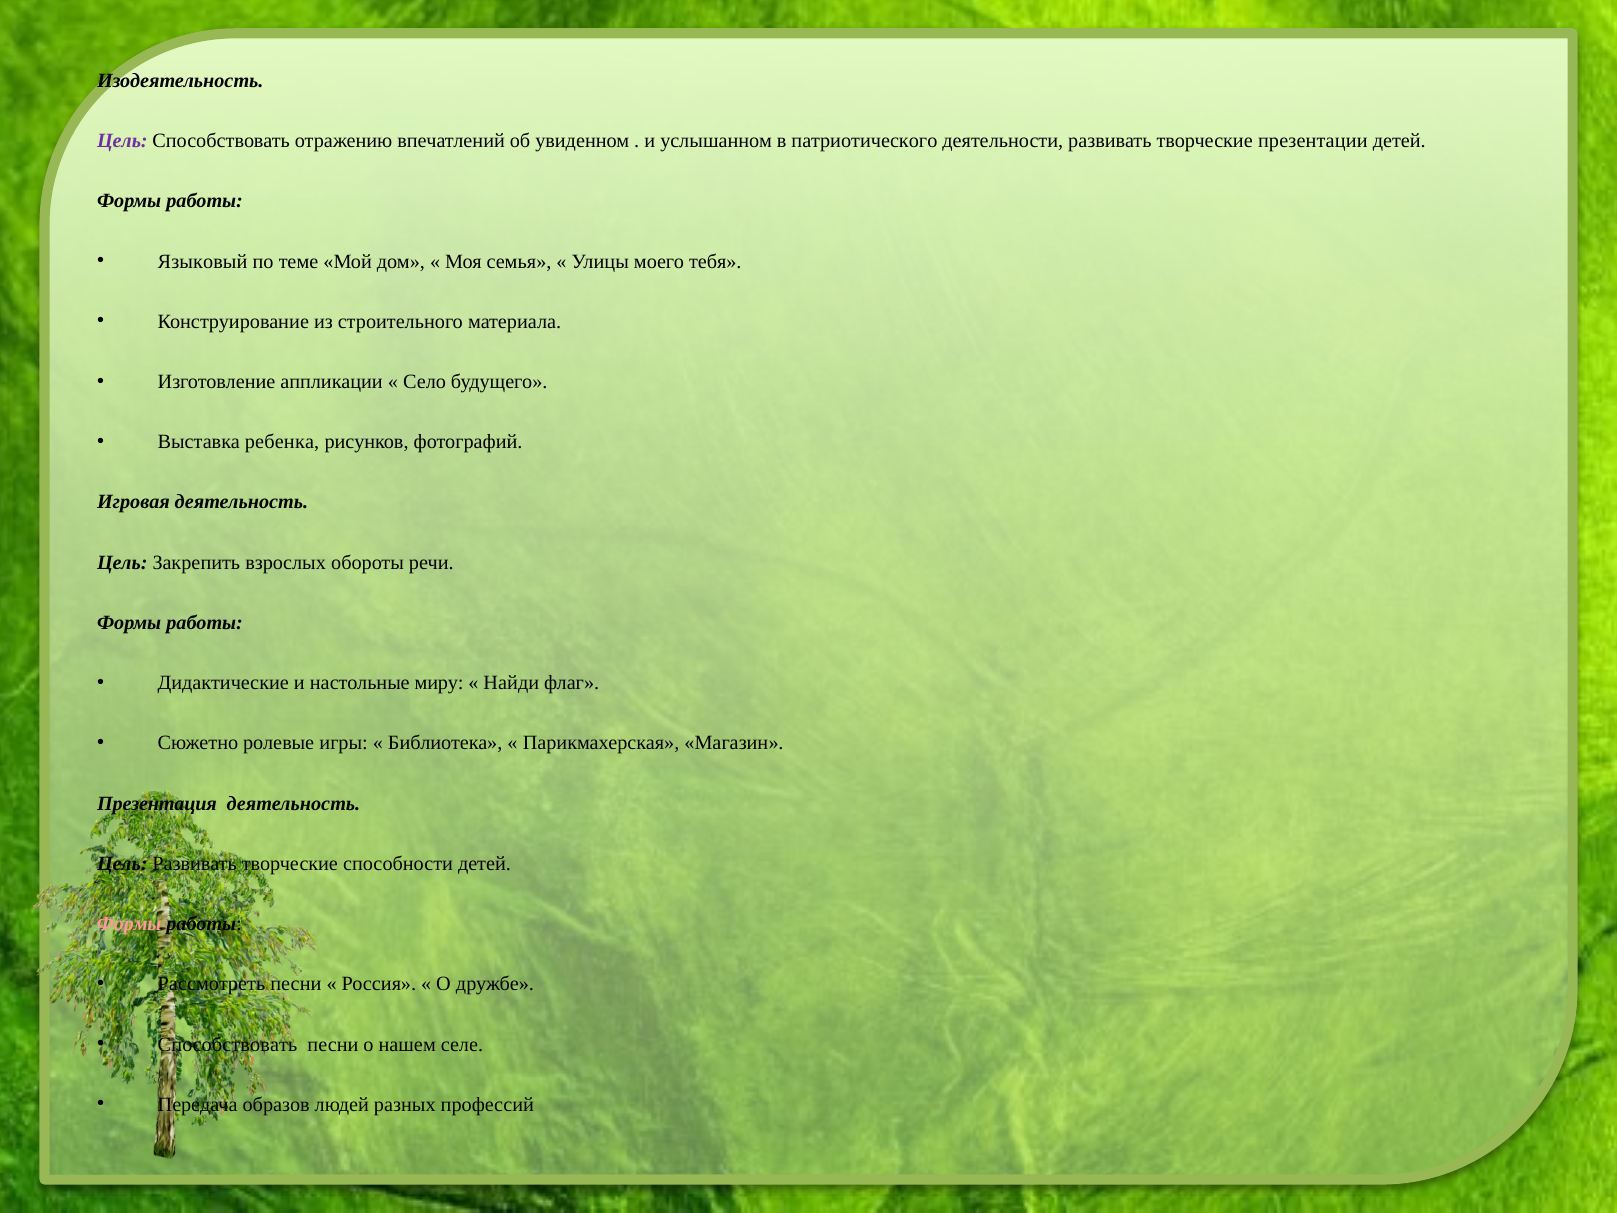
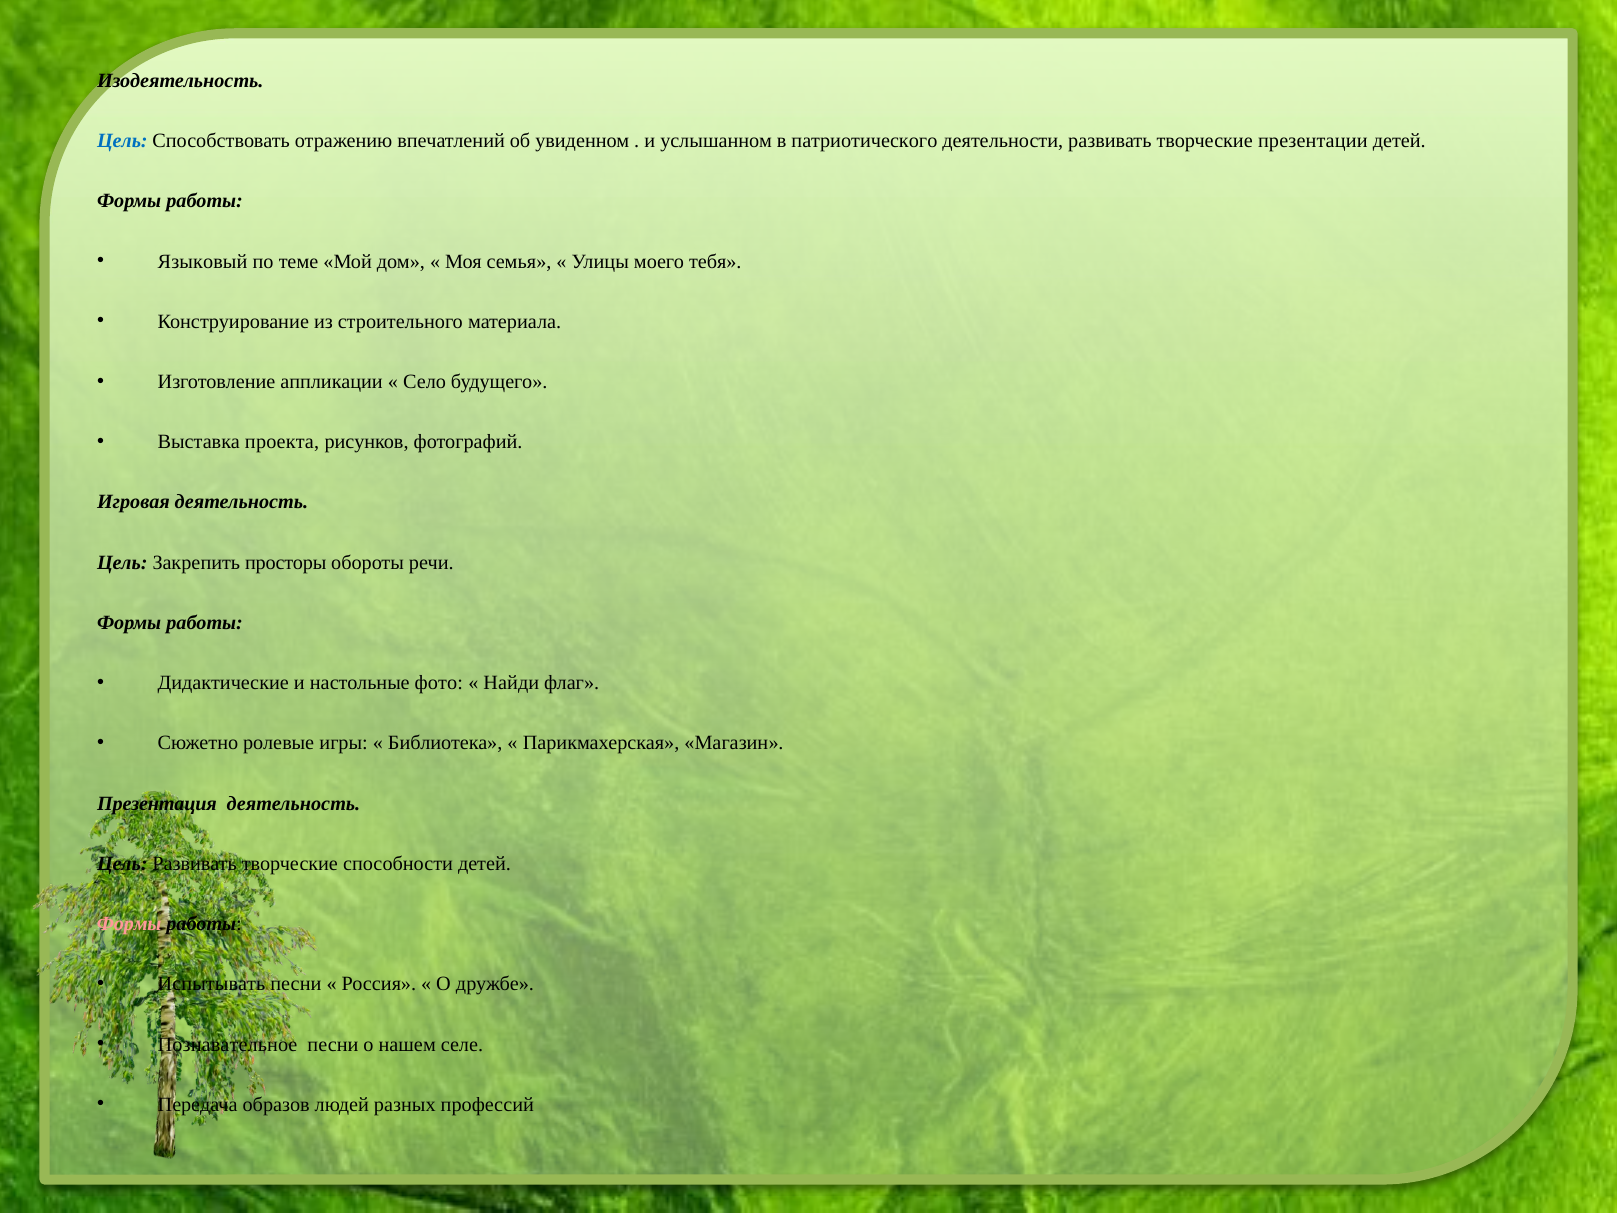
Цель colour: purple -> blue (122, 141)
ребенка: ребенка -> проекта (282, 442)
взрослых: взрослых -> просторы (286, 562)
миру: миру -> фото (439, 683)
Рассмотреть: Рассмотреть -> Испытывать (211, 984)
Способствовать: Способствовать -> Познавательное (228, 1044)
